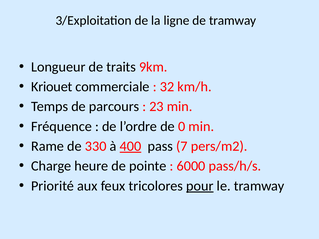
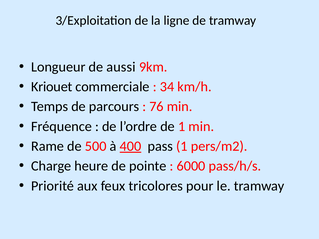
traits: traits -> aussi (121, 67)
32: 32 -> 34 (167, 87)
23: 23 -> 76 (156, 107)
de 0: 0 -> 1 (182, 126)
330: 330 -> 500 (96, 146)
pass 7: 7 -> 1 (182, 146)
pour underline: present -> none (200, 186)
